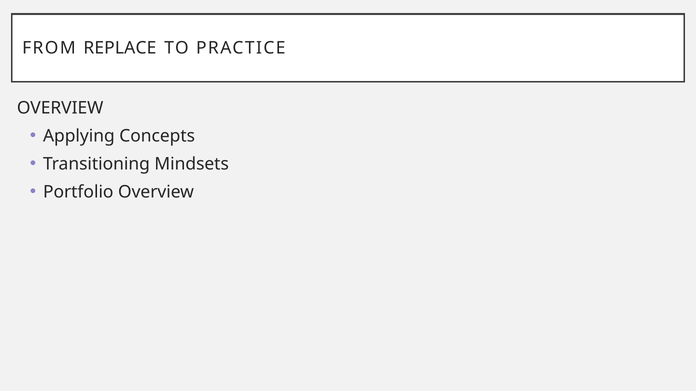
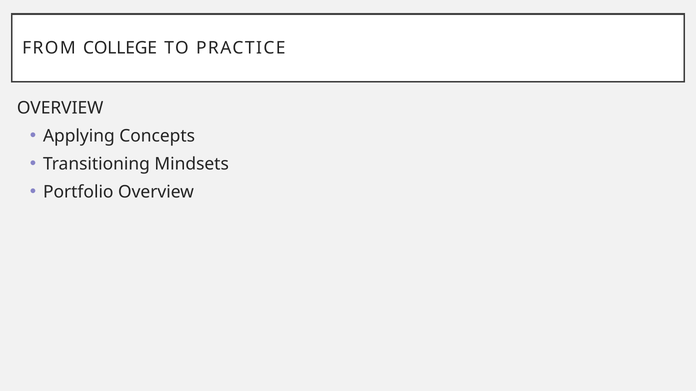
REPLACE: REPLACE -> COLLEGE (120, 48)
